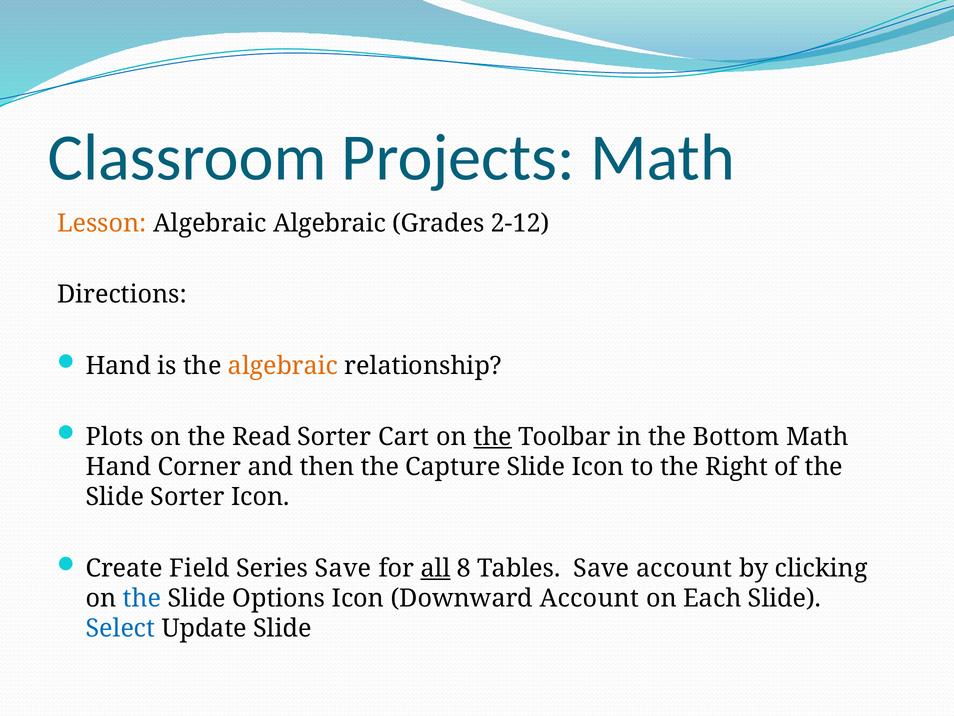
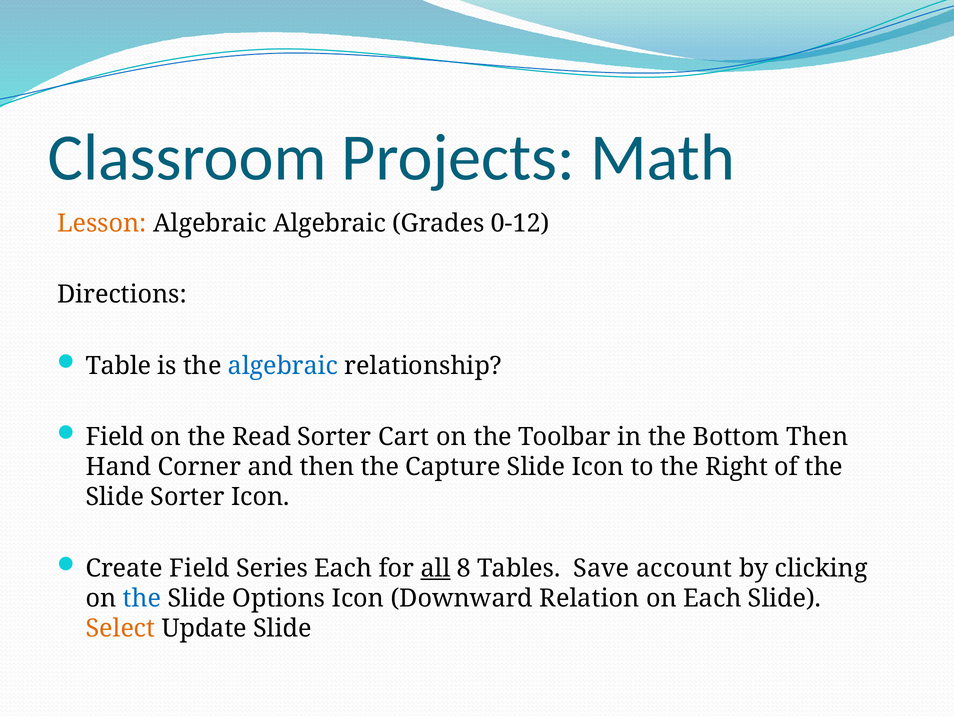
2-12: 2-12 -> 0-12 (520, 223)
Hand: Hand -> Table (118, 365)
algebraic colour: orange -> blue (283, 365)
Plots: Plots -> Field (115, 436)
the underline: present -> none (493, 436)
Bottom Math: Math -> Then (817, 436)
Series Save: Save -> Each (343, 568)
Downward Account: Account -> Relation (590, 598)
Select colour: blue -> orange (120, 628)
